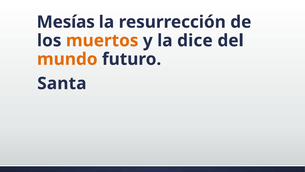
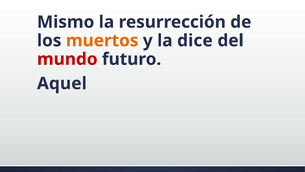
Mesías: Mesías -> Mismo (66, 22)
mundo colour: orange -> red (67, 59)
Santa: Santa -> Aquel (62, 83)
